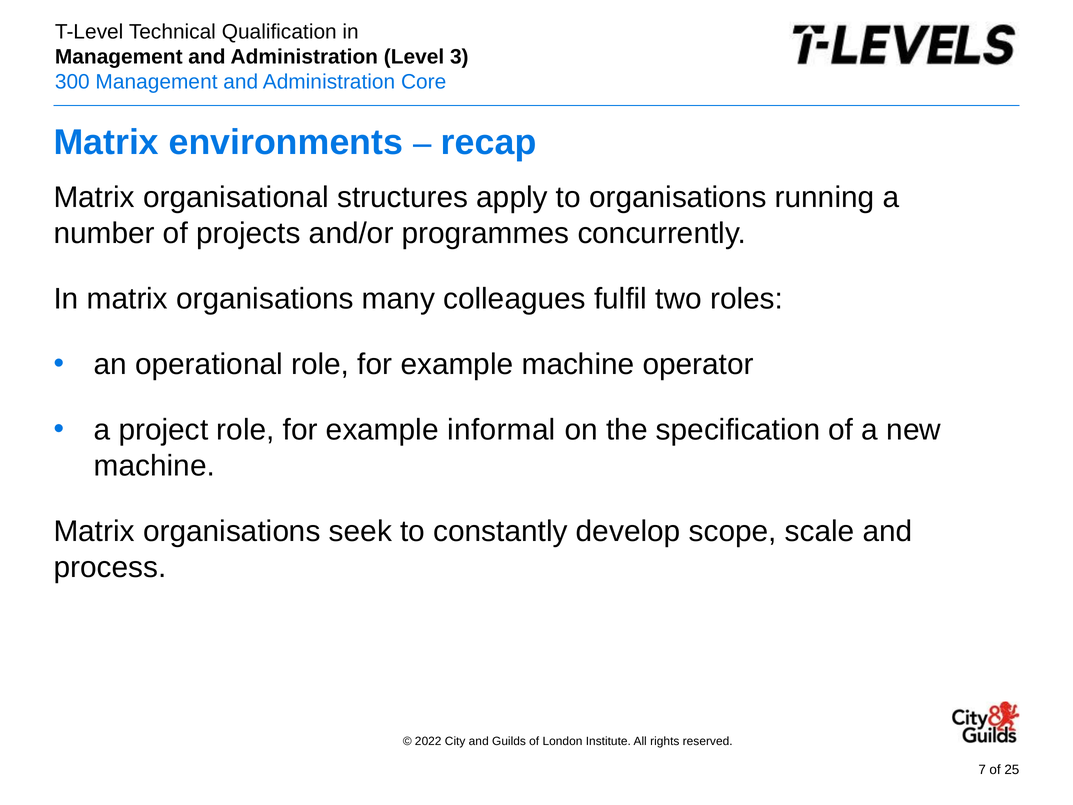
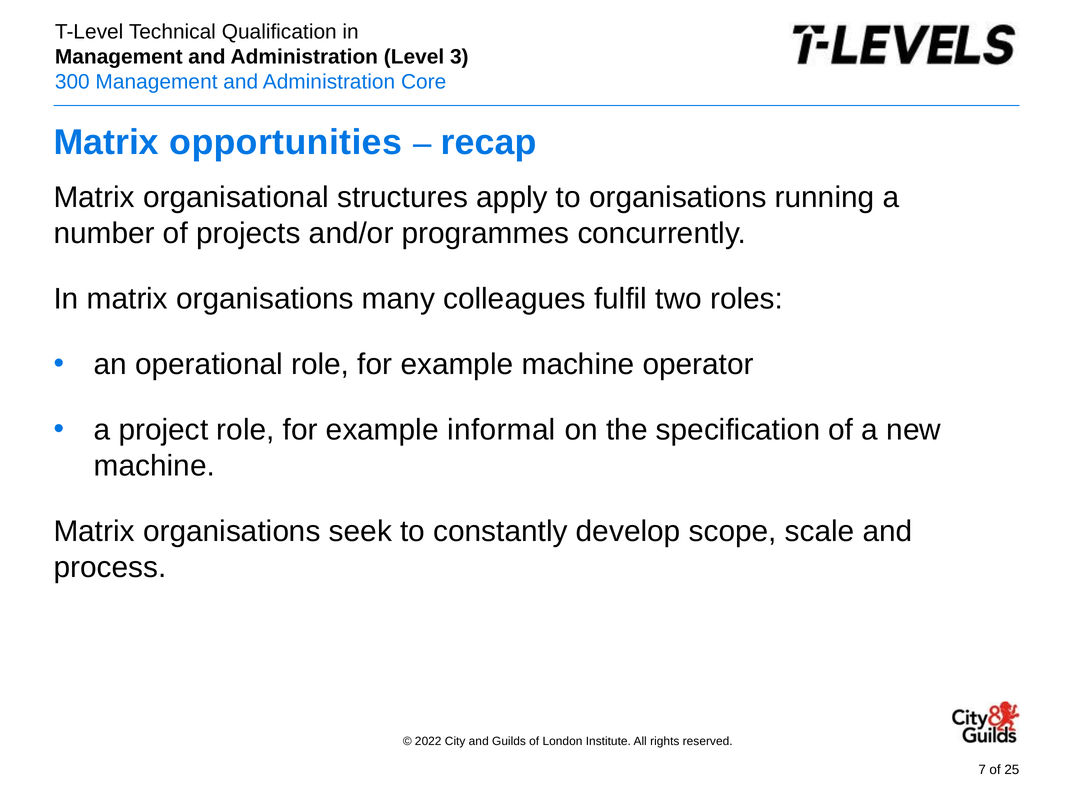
environments: environments -> opportunities (286, 142)
